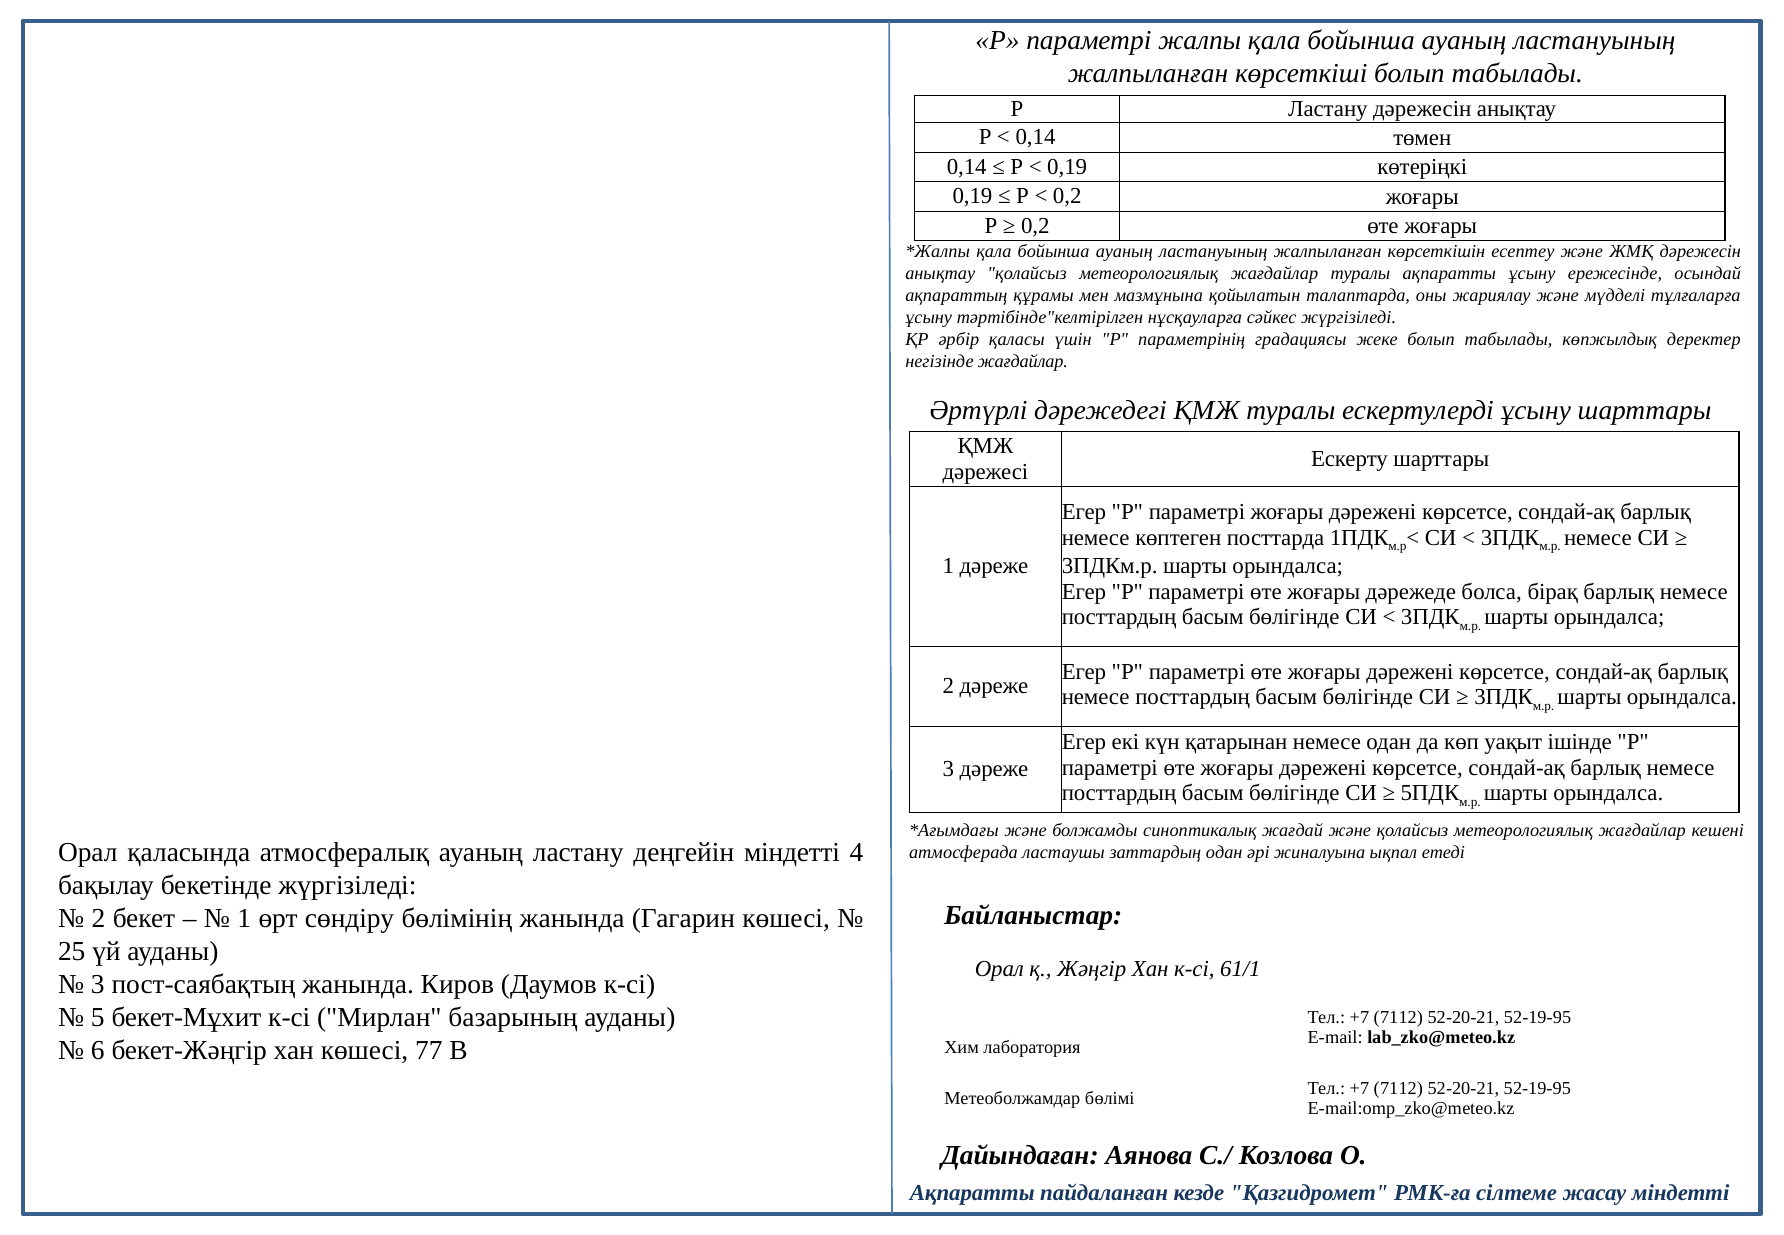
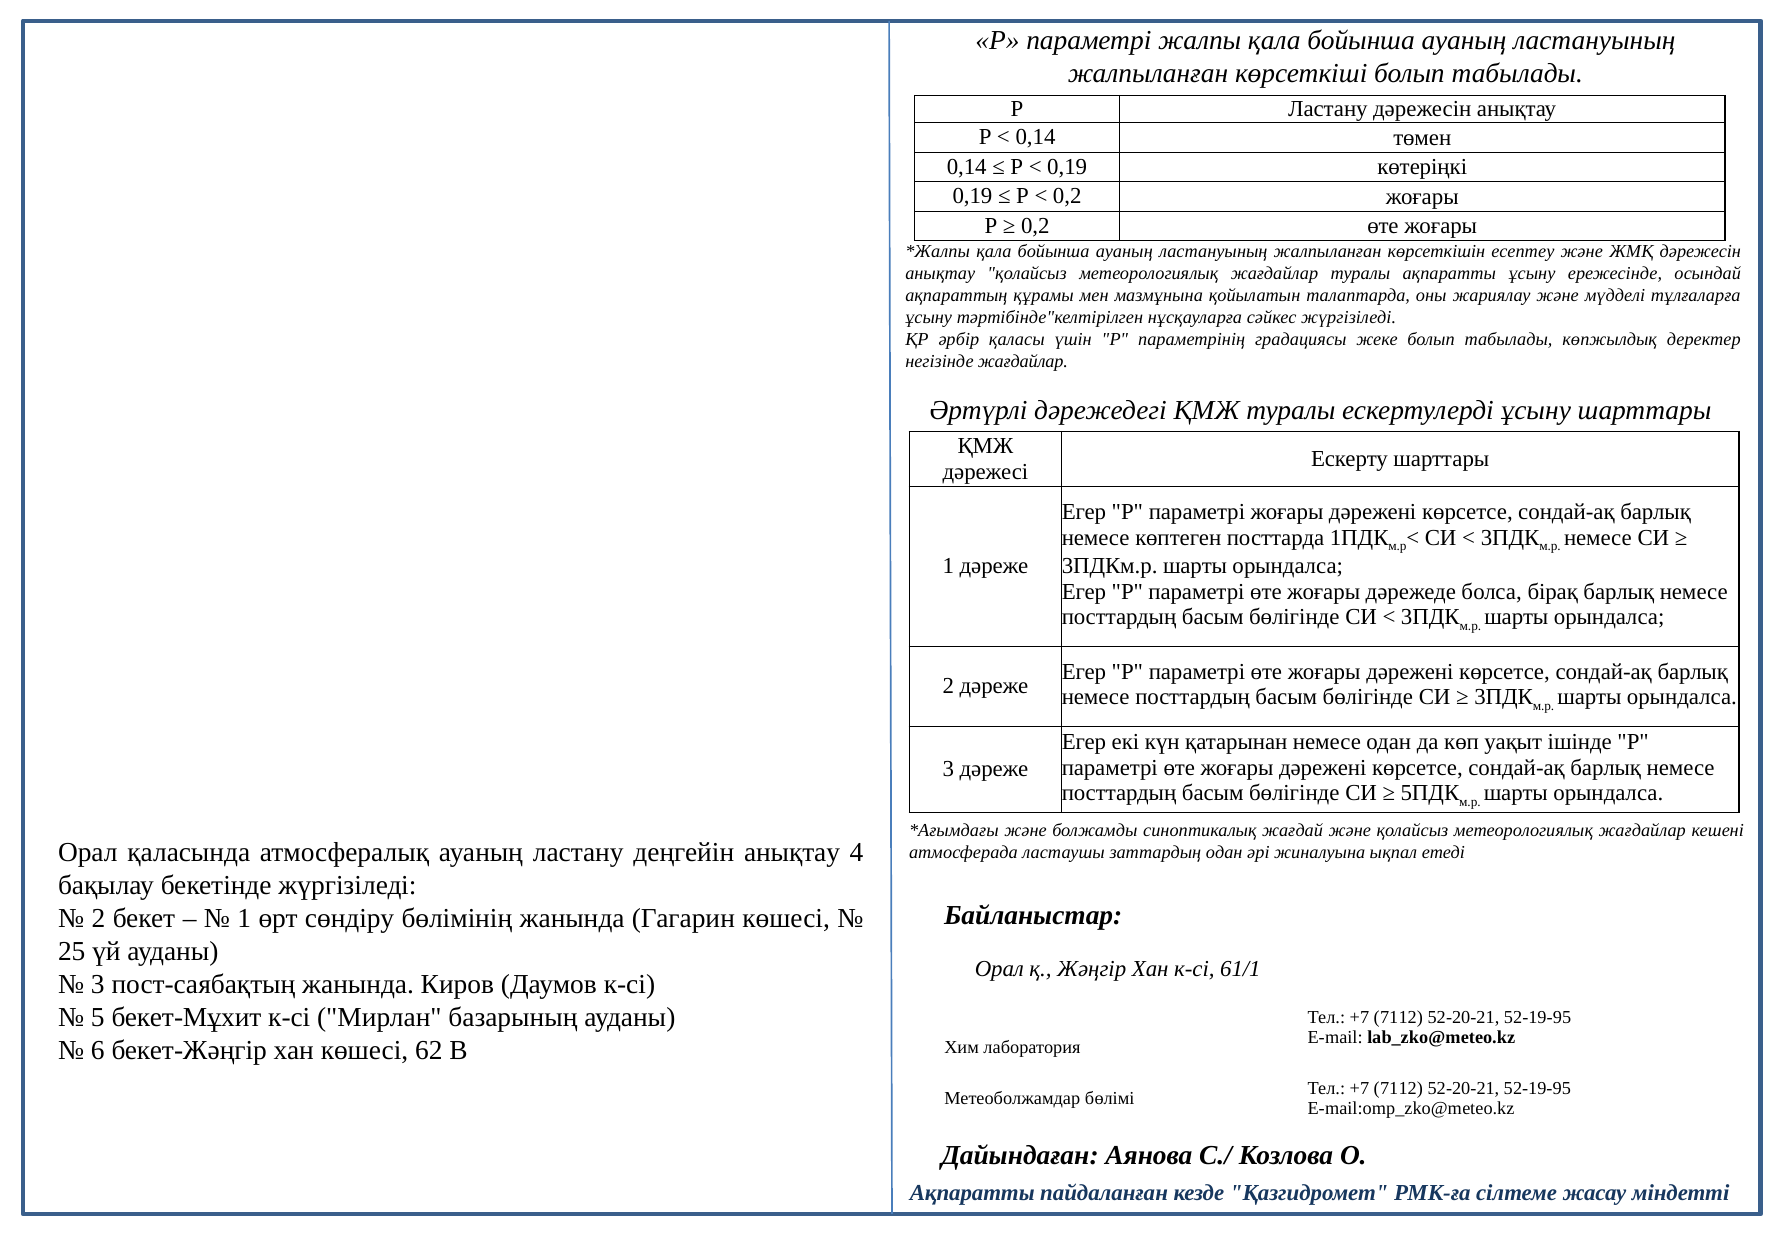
деңгейін міндетті: міндетті -> анықтау (792, 853)
77: 77 -> 62 (429, 1050)
